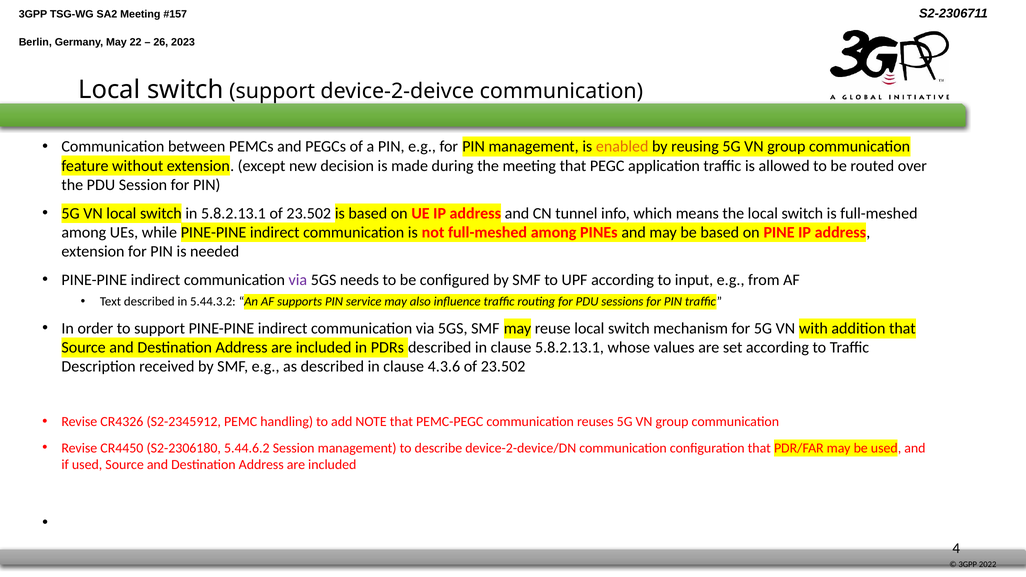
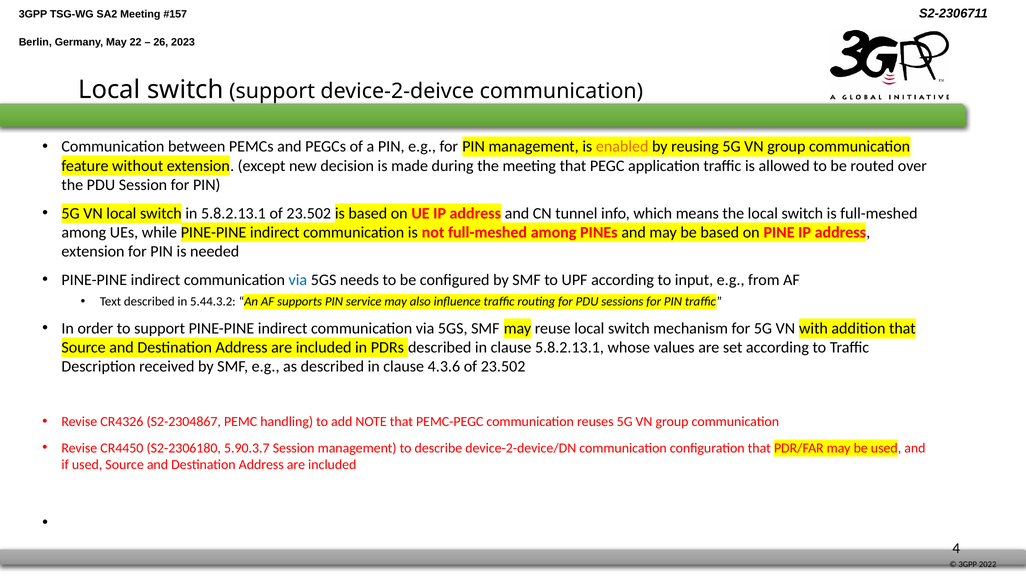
via colour: purple -> blue (298, 280)
S2-2345912: S2-2345912 -> S2-2304867 (184, 422)
5.44.6.2: 5.44.6.2 -> 5.90.3.7 (247, 448)
